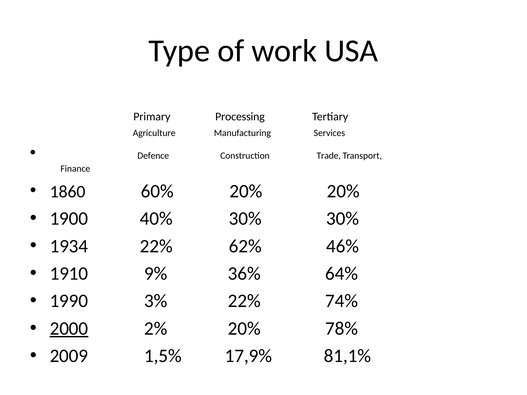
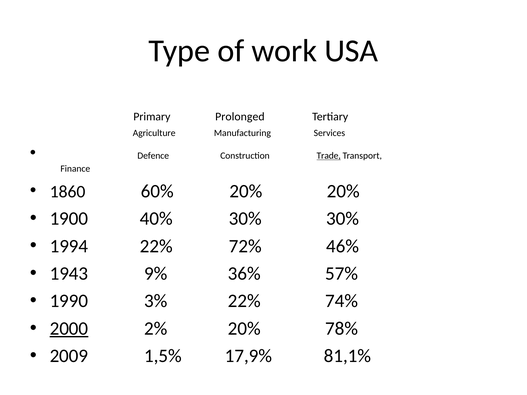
Processing: Processing -> Prolonged (240, 117)
Trade underline: none -> present (329, 156)
1934: 1934 -> 1994 (69, 246)
62%: 62% -> 72% (245, 246)
1910: 1910 -> 1943 (69, 274)
64%: 64% -> 57% (342, 274)
